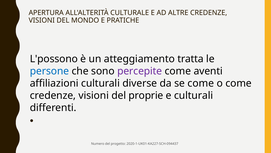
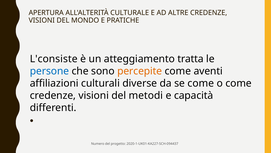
L'possono: L'possono -> L'consiste (54, 59)
percepite colour: purple -> orange (140, 71)
proprie: proprie -> metodi (146, 95)
e culturali: culturali -> capacità (194, 95)
